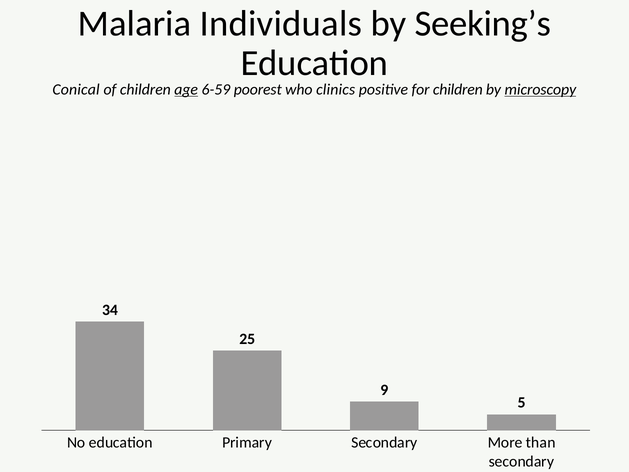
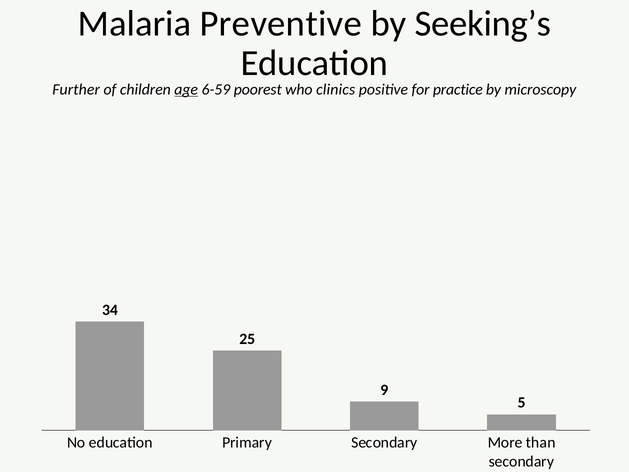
Individuals: Individuals -> Preventive (281, 24)
Conical: Conical -> Further (76, 89)
for children: children -> practice (458, 89)
microscopy underline: present -> none (540, 89)
